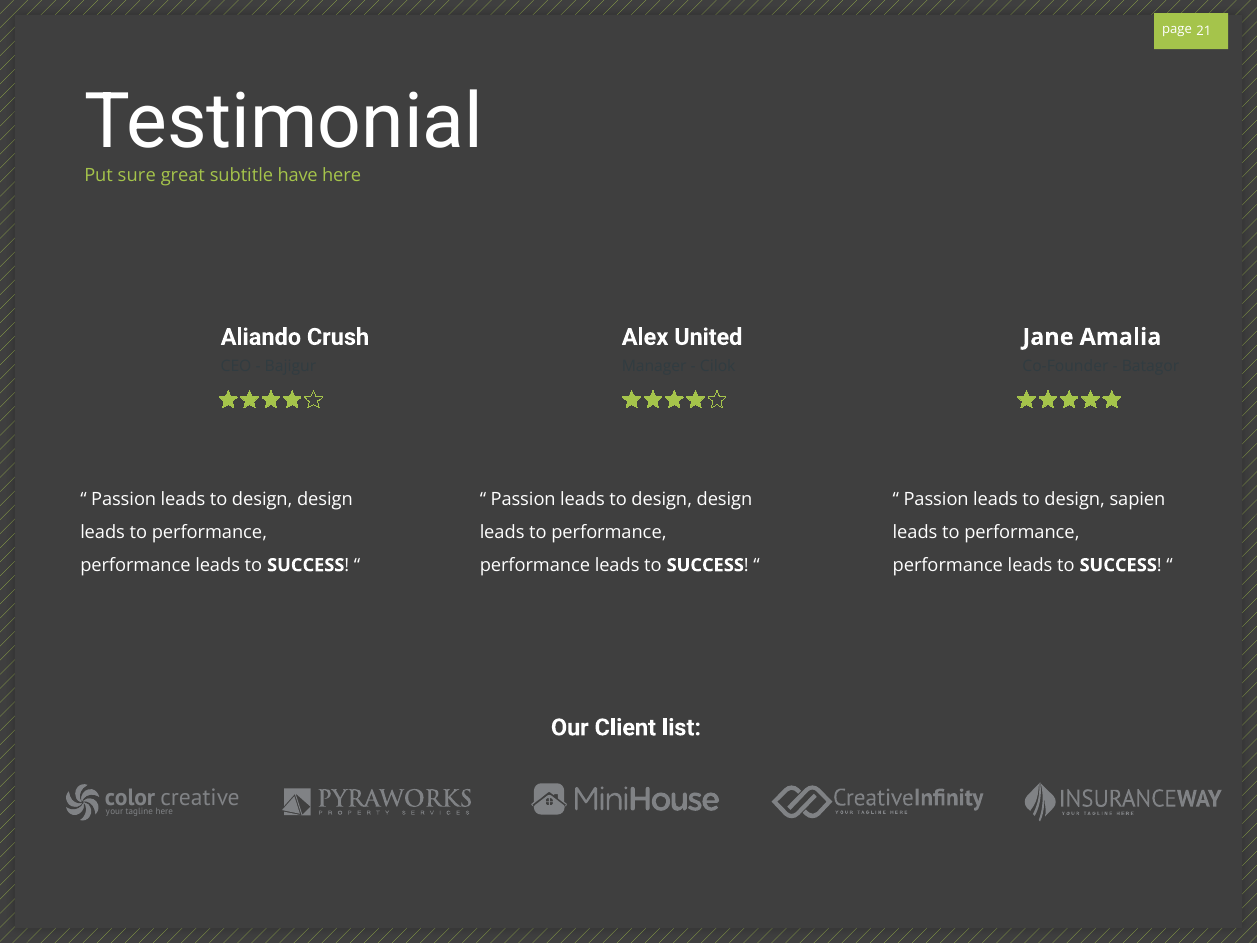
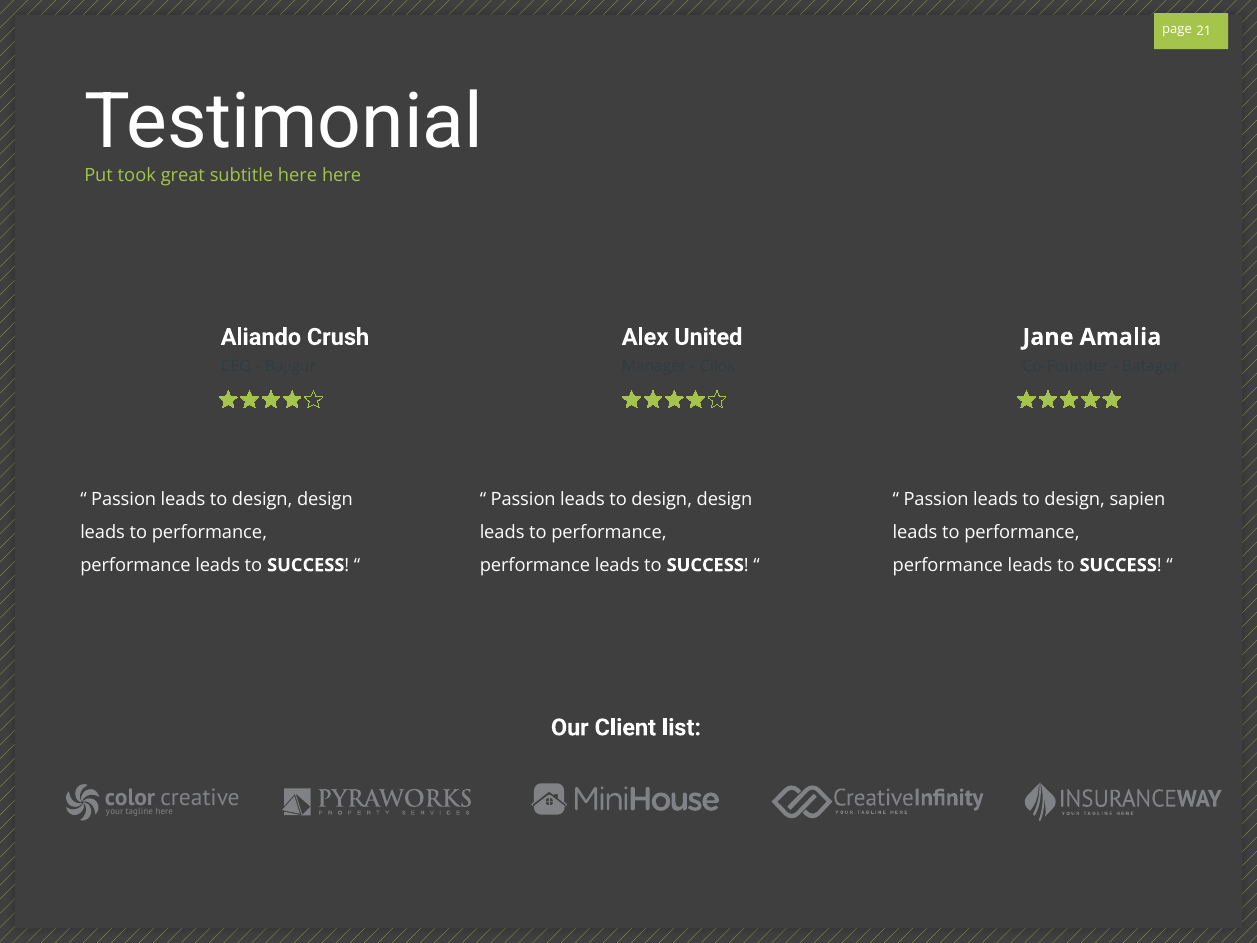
sure: sure -> took (137, 175)
subtitle have: have -> here (298, 175)
